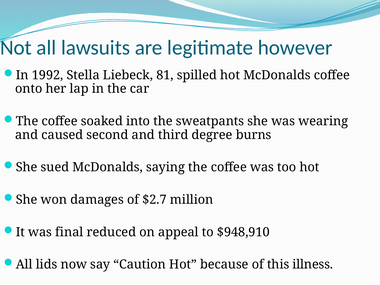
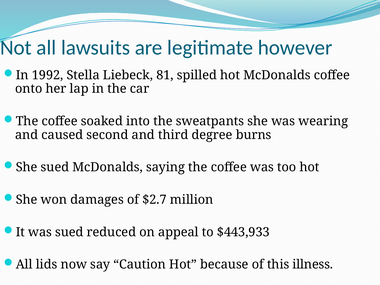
was final: final -> sued (69, 232)
$948,910: $948,910 -> $443,933 (243, 232)
